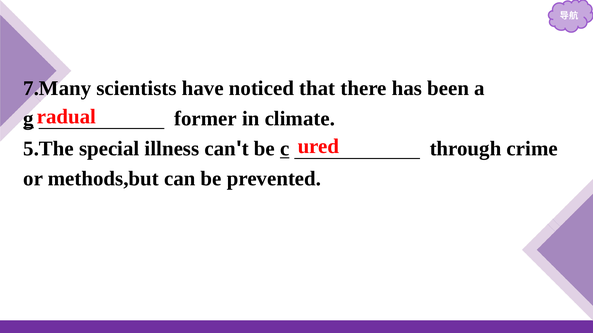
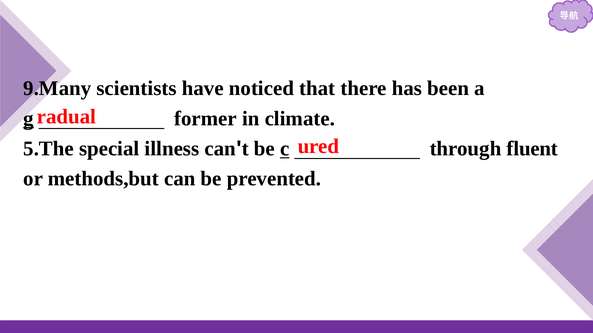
7.Many: 7.Many -> 9.Many (57, 89)
crime: crime -> fluent (532, 149)
